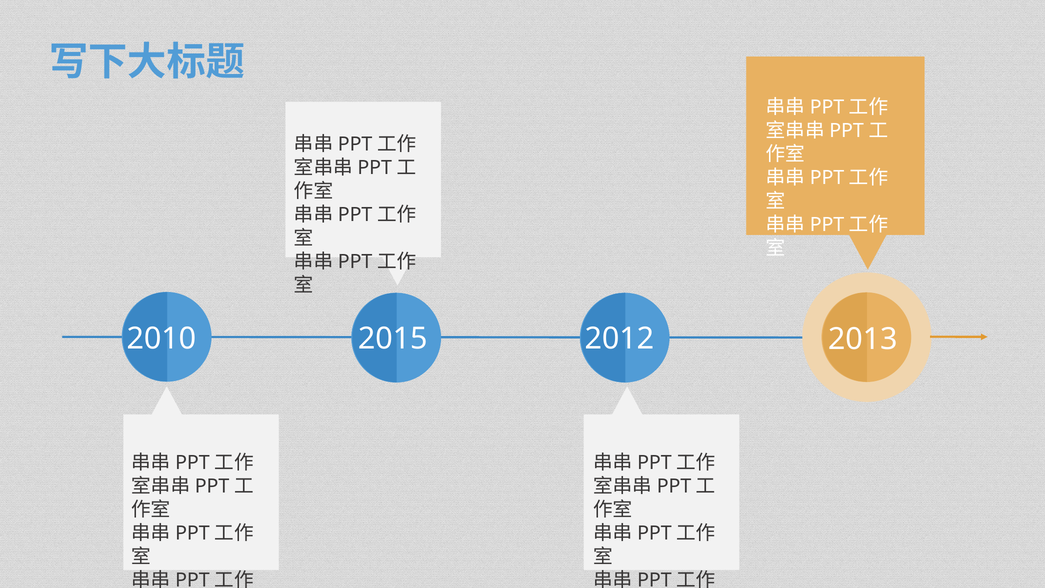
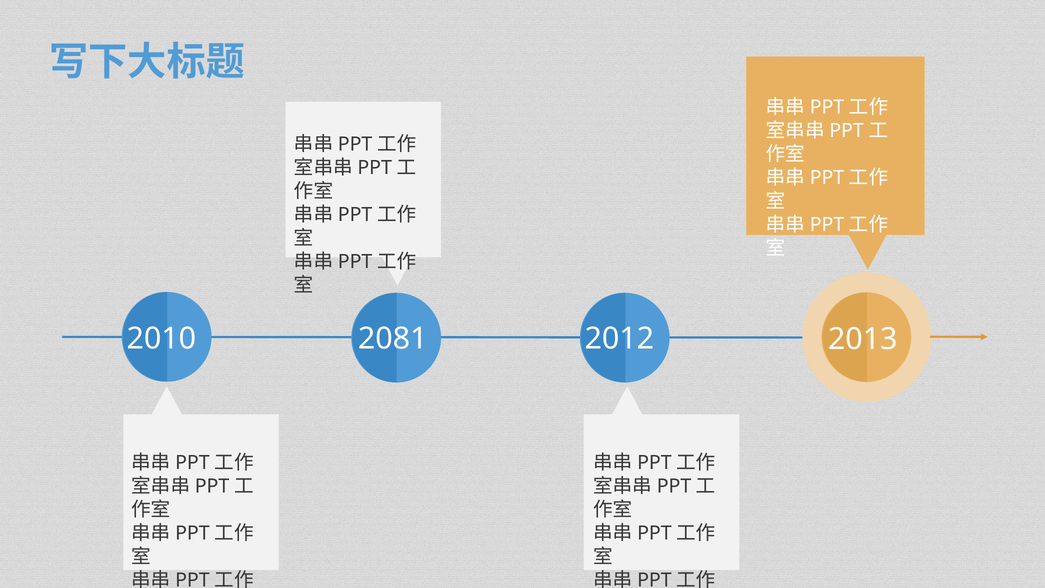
2015: 2015 -> 2081 (393, 338)
